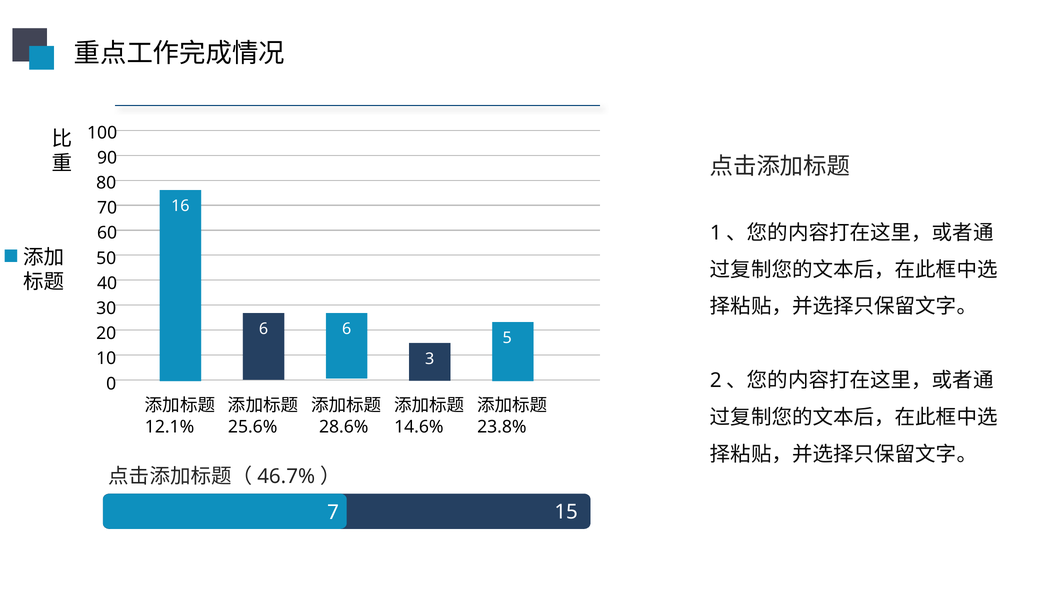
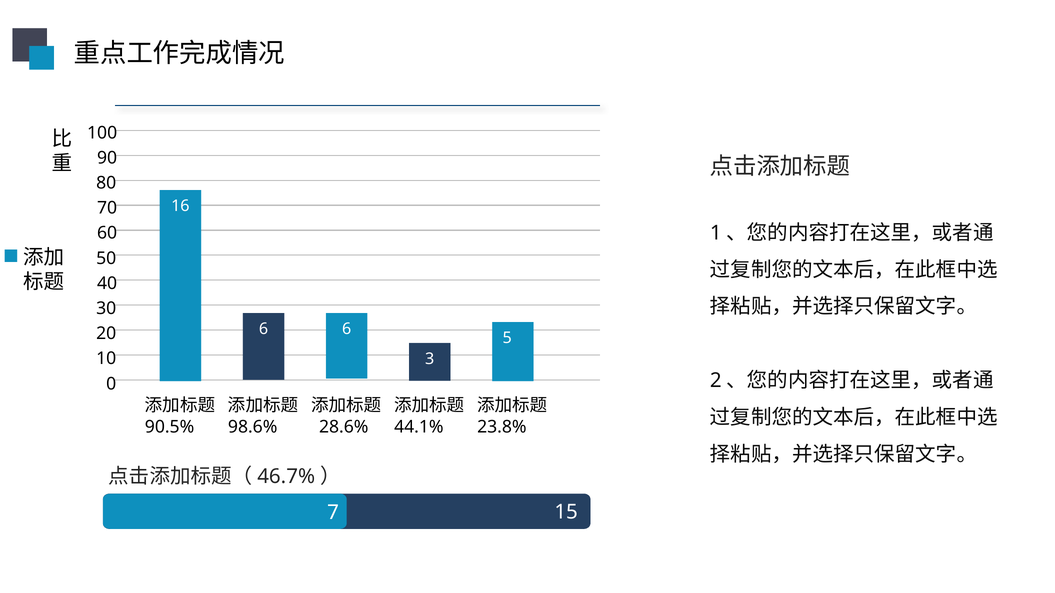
12.1%: 12.1% -> 90.5% (170, 427)
25.6%: 25.6% -> 98.6% (253, 427)
14.6%: 14.6% -> 44.1% (419, 427)
